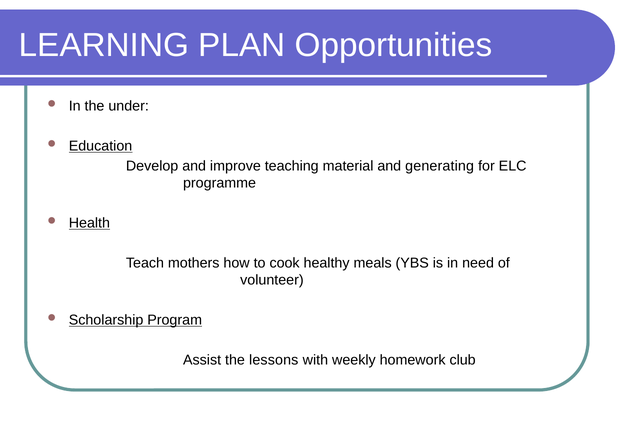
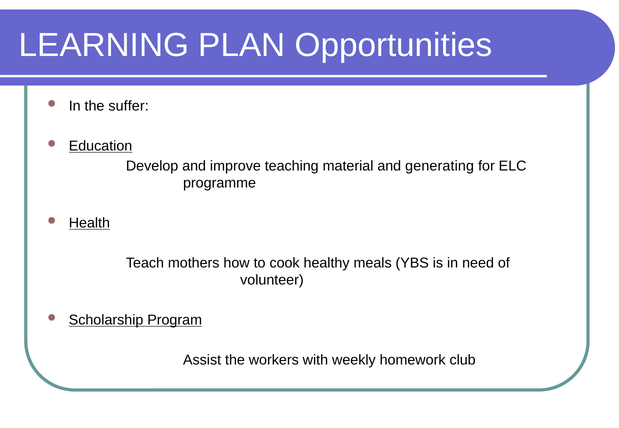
under: under -> suffer (129, 106)
lessons: lessons -> workers (274, 360)
